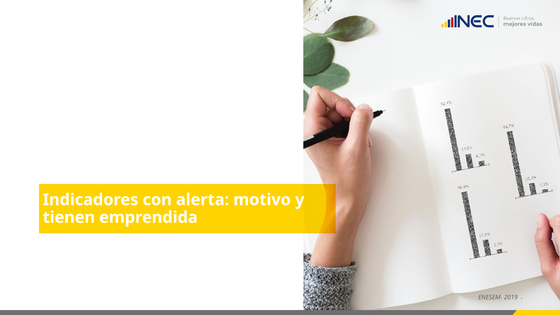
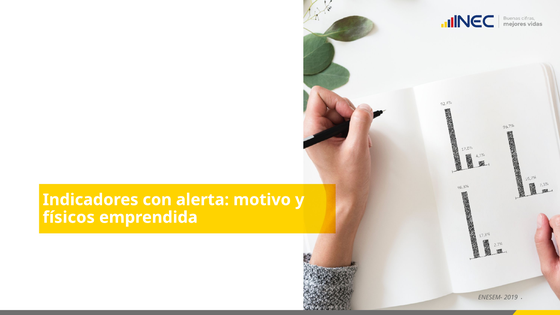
tienen: tienen -> físicos (69, 217)
